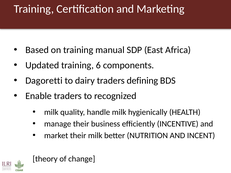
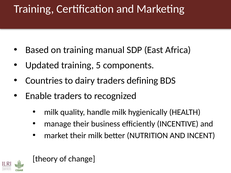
6: 6 -> 5 (98, 65)
Dagoretti: Dagoretti -> Countries (44, 81)
